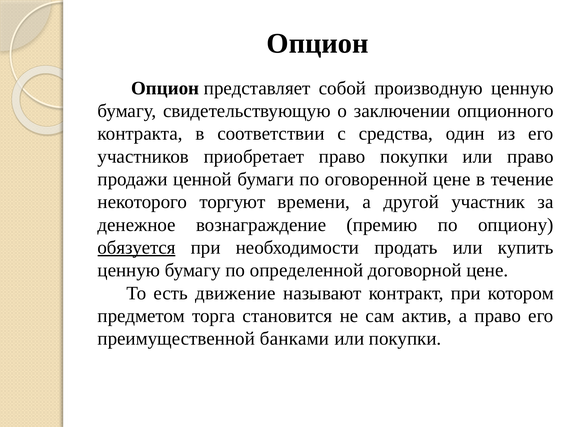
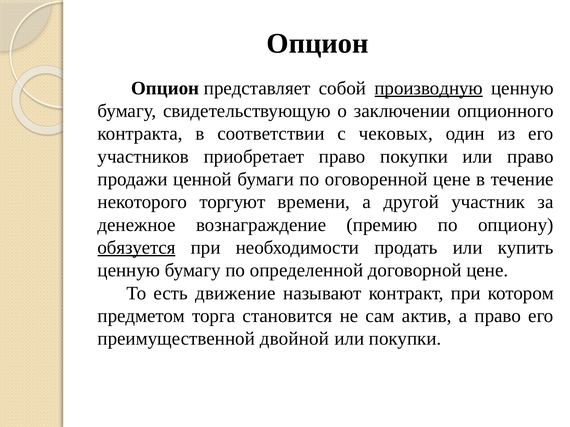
производную underline: none -> present (429, 88)
средства: средства -> чековых (396, 134)
банками: банками -> двойной (295, 339)
